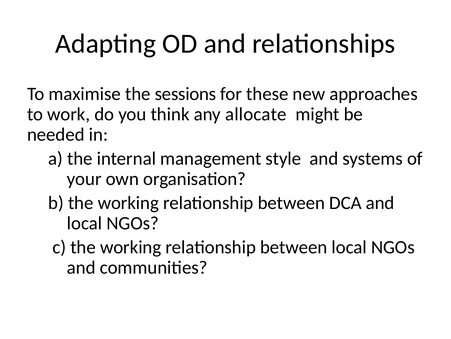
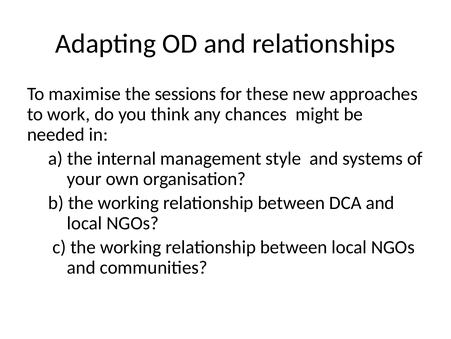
allocate: allocate -> chances (256, 114)
